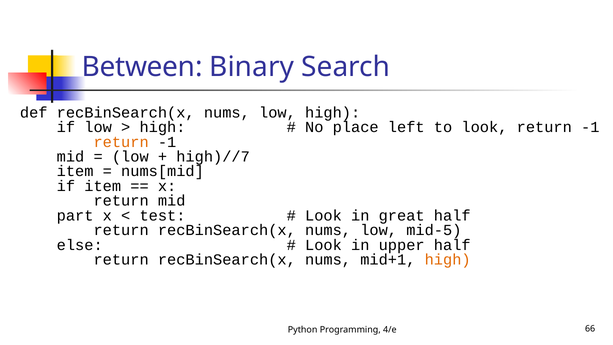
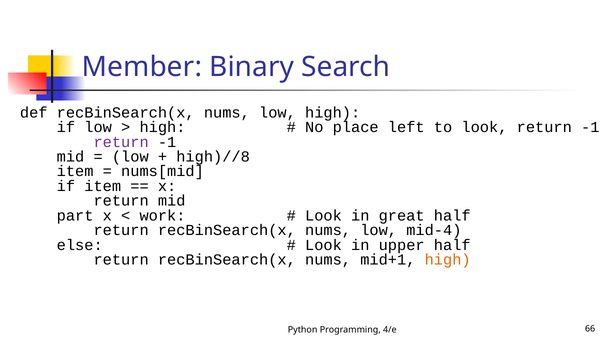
Between: Between -> Member (142, 67)
return colour: orange -> purple (121, 142)
high)//7: high)//7 -> high)//8 (213, 157)
test: test -> work (163, 215)
mid-5: mid-5 -> mid-4 (434, 230)
